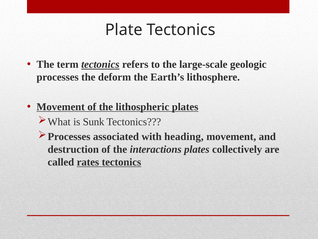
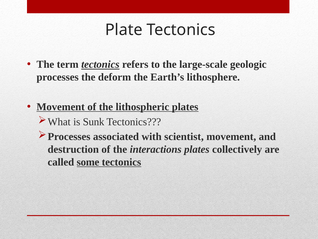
heading: heading -> scientist (184, 136)
rates: rates -> some (88, 162)
